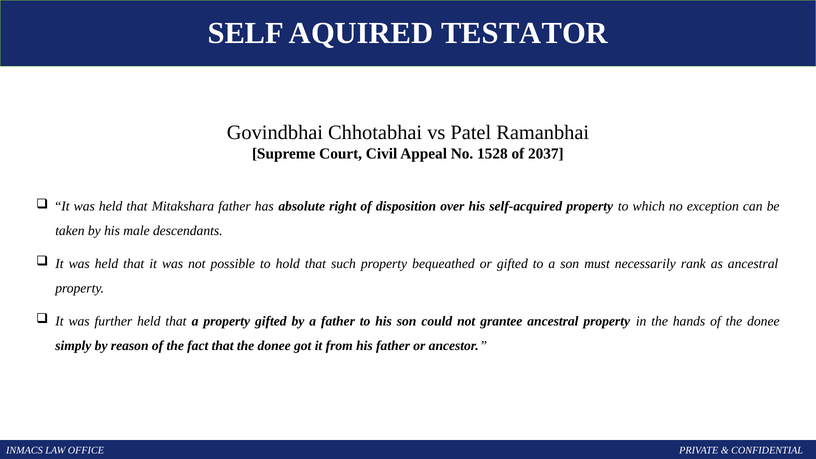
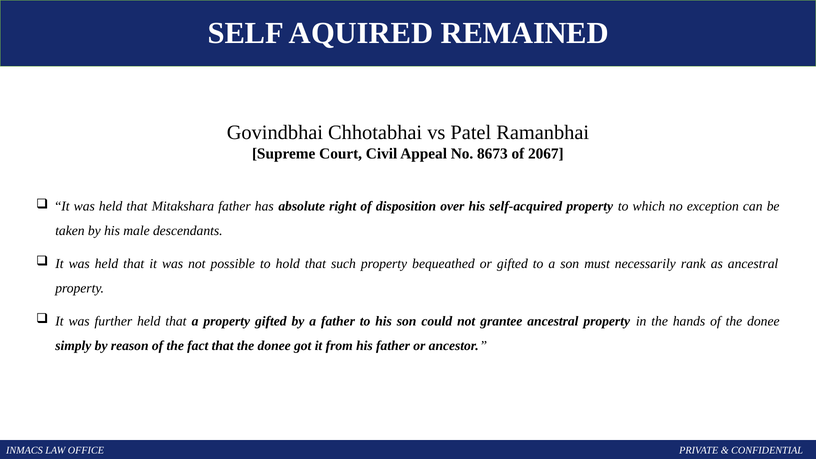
TESTATOR: TESTATOR -> REMAINED (525, 33)
1528: 1528 -> 8673 (492, 154)
2037: 2037 -> 2067 (546, 154)
